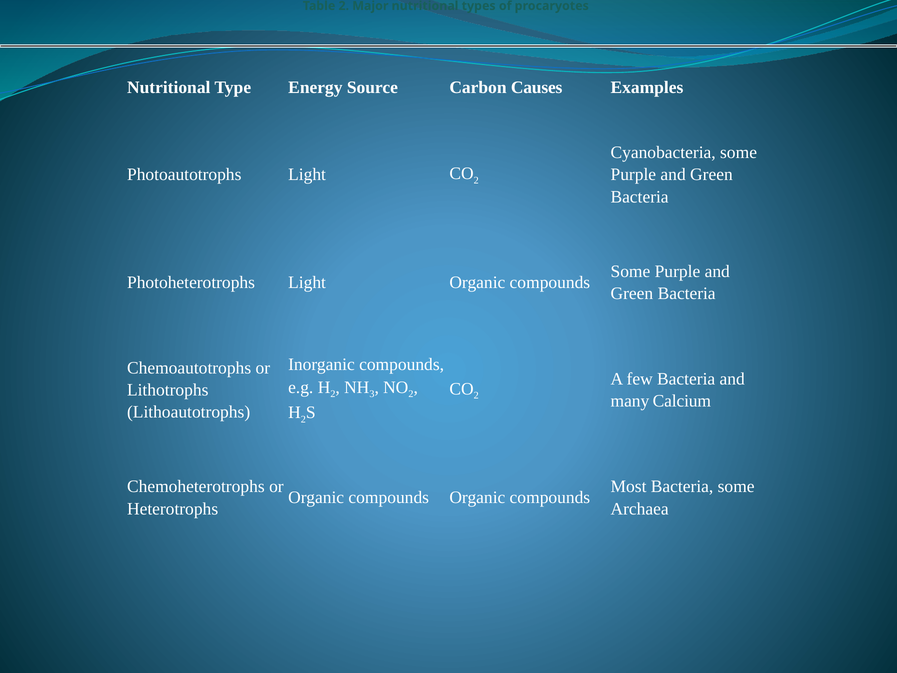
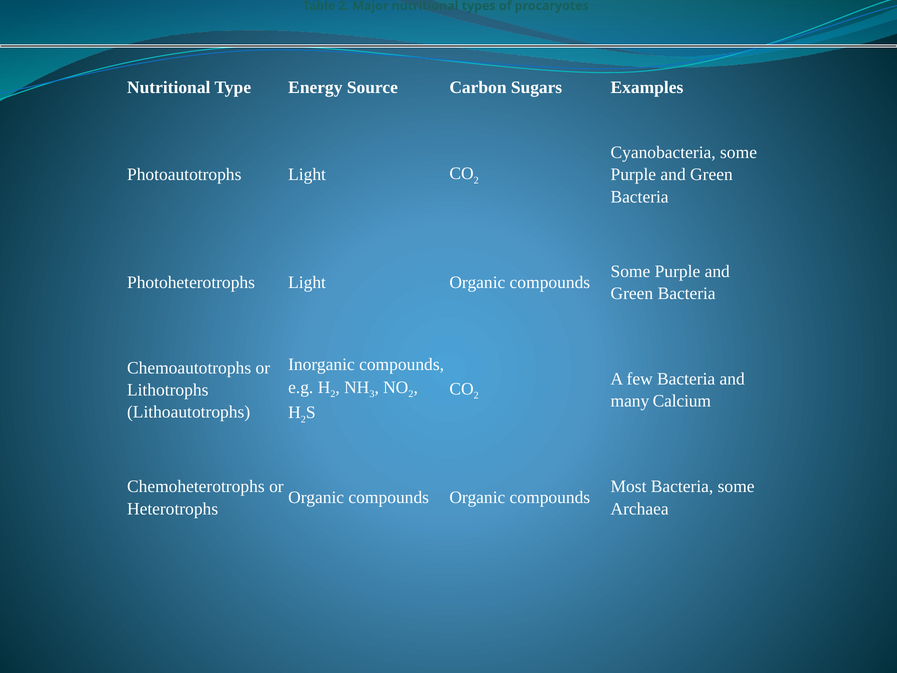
Causes: Causes -> Sugars (537, 88)
